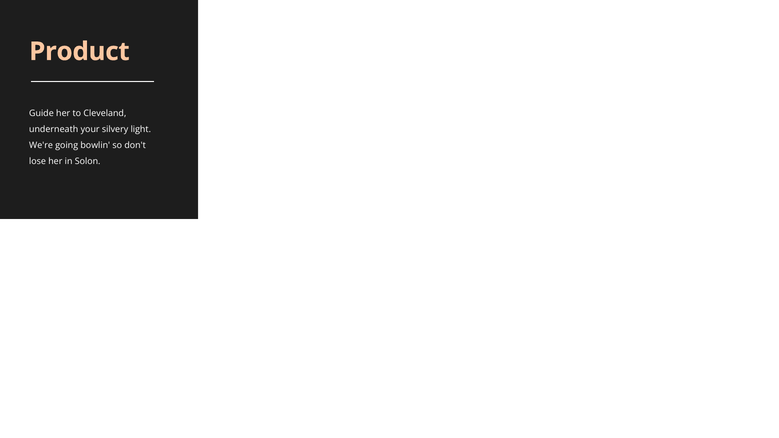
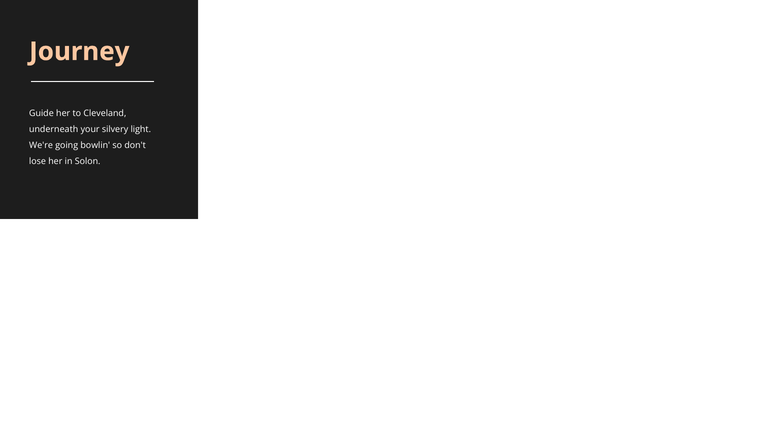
Product: Product -> Journey (79, 52)
